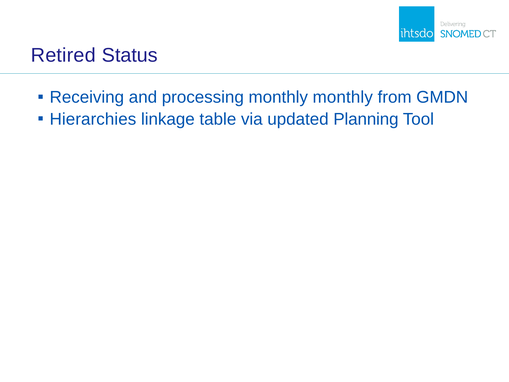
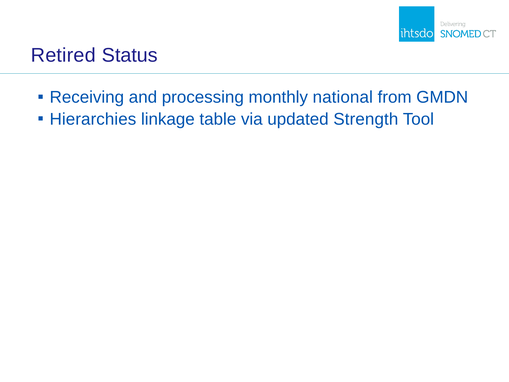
monthly monthly: monthly -> national (343, 97)
Planning: Planning -> Strength (366, 119)
